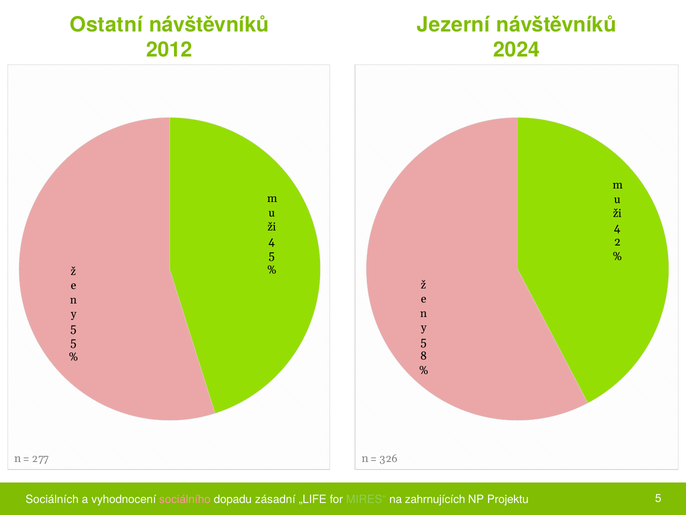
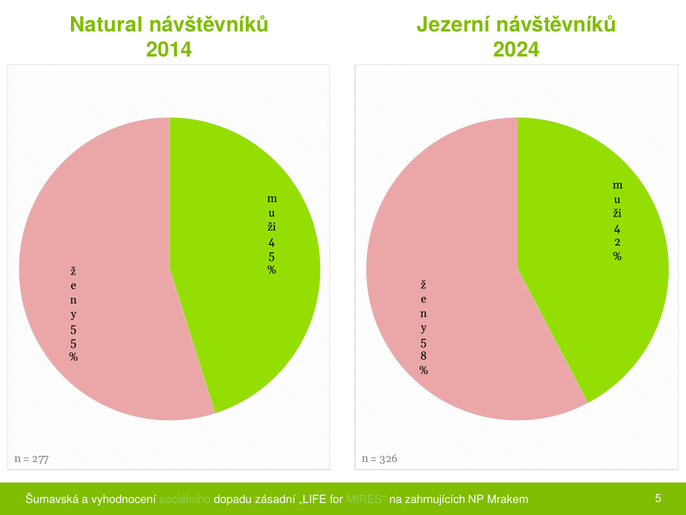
Ostatní: Ostatní -> Natural (106, 25)
2012: 2012 -> 2014 (169, 50)
Sociálních: Sociálních -> Šumavská (52, 499)
sociálního colour: pink -> light green (185, 499)
Projektu: Projektu -> Mrakem (508, 499)
